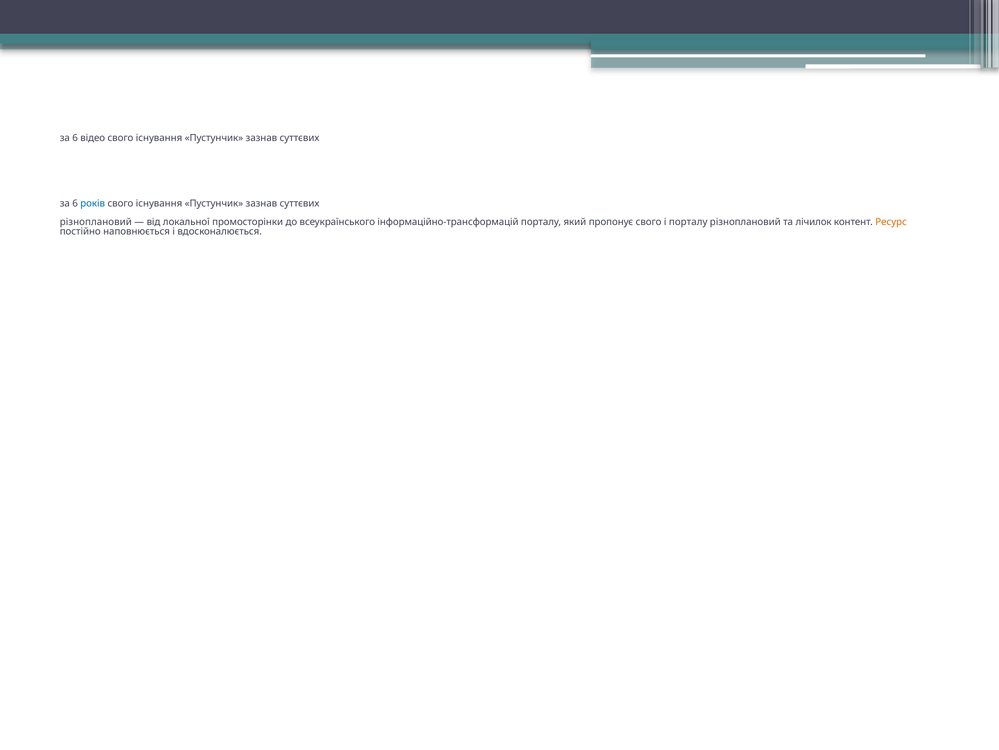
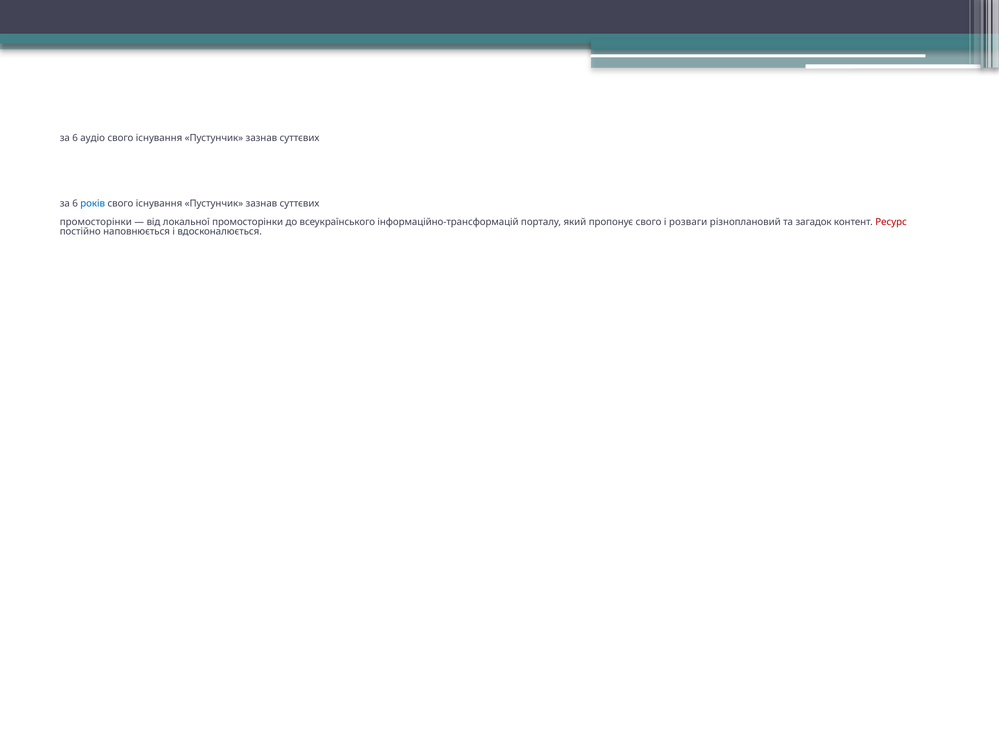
відео: відео -> аудіо (93, 138)
різноплановий: різноплановий -> промосторінки (96, 222)
і порталу: порталу -> розваги (688, 222)
лічилок: лічилок -> загадок (814, 222)
Ресурс colour: orange -> red (891, 222)
